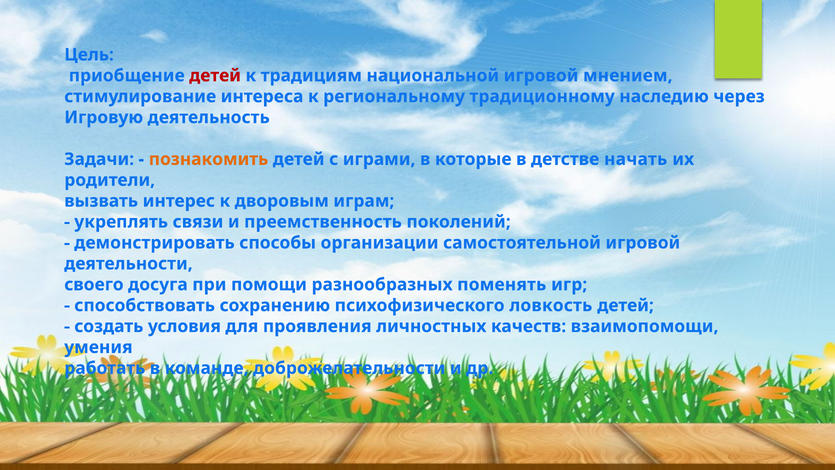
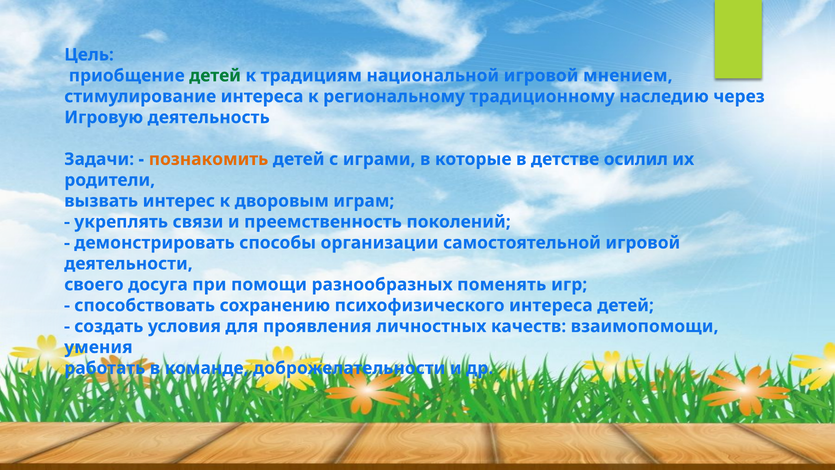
детей colour: red -> green (215, 76)
начать: начать -> осилил (636, 159)
психофизического ловкость: ловкость -> интереса (551, 305)
